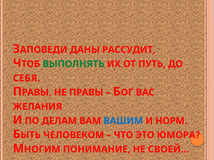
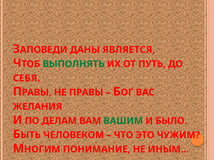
РАССУДИТ: РАССУДИТ -> ЯВЛЯЕТСЯ (129, 50)
ВАШИМ colour: blue -> green (123, 121)
НОРМ: НОРМ -> БЫЛО (171, 121)
ЮМОРА: ЮМОРА -> ЧУЖИМ (178, 135)
СВОЕЙ: СВОЕЙ -> ИНЫМ (168, 150)
